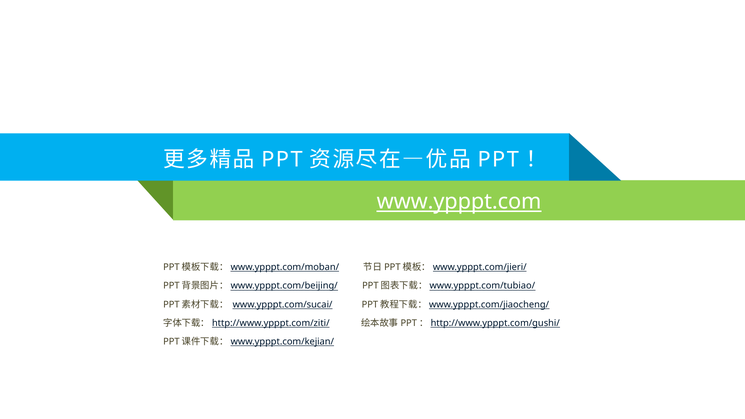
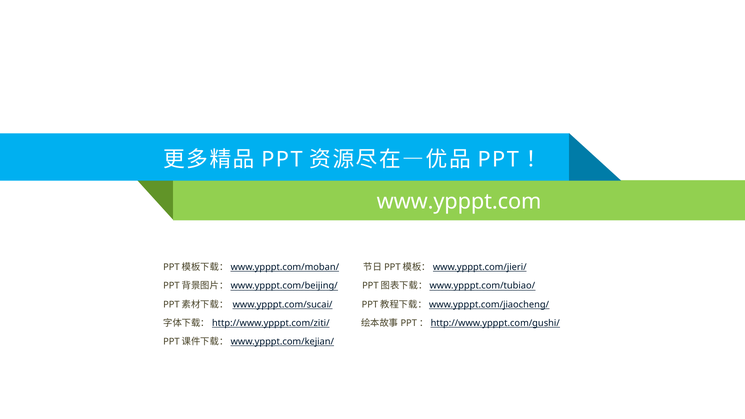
www.ypppt.com underline: present -> none (459, 202)
